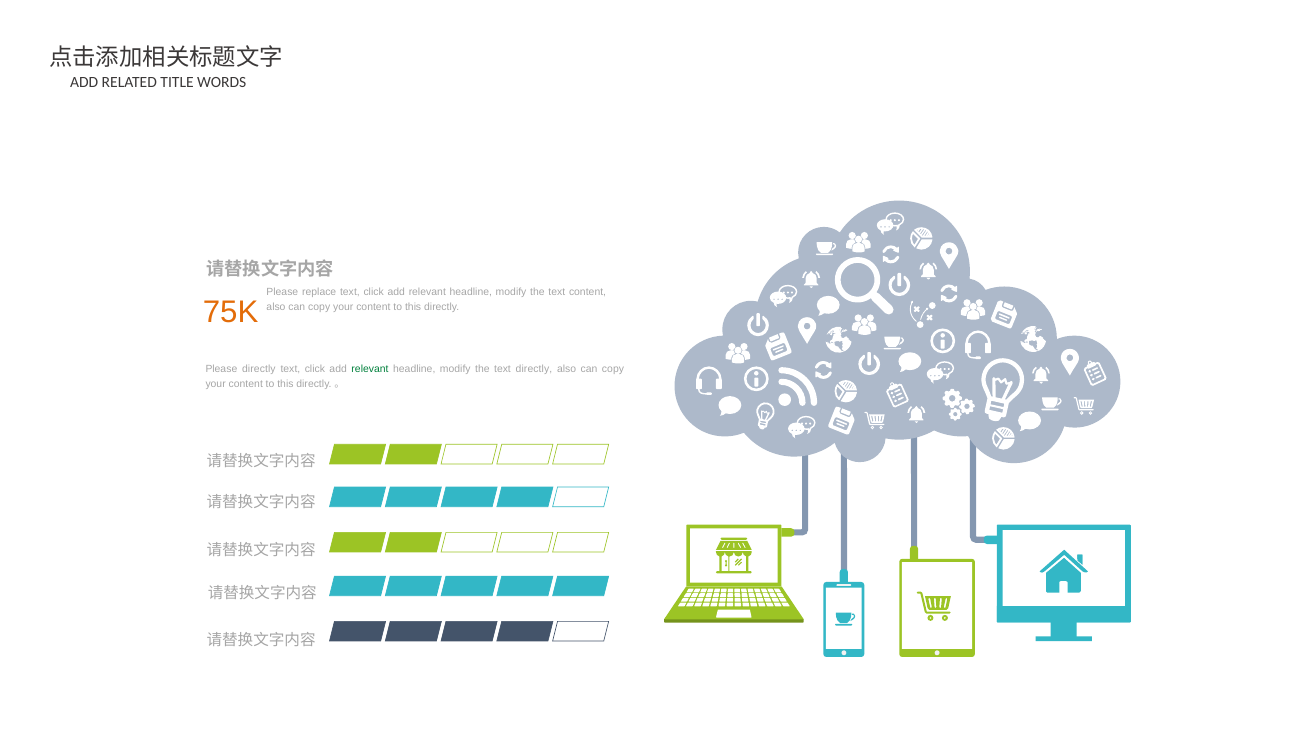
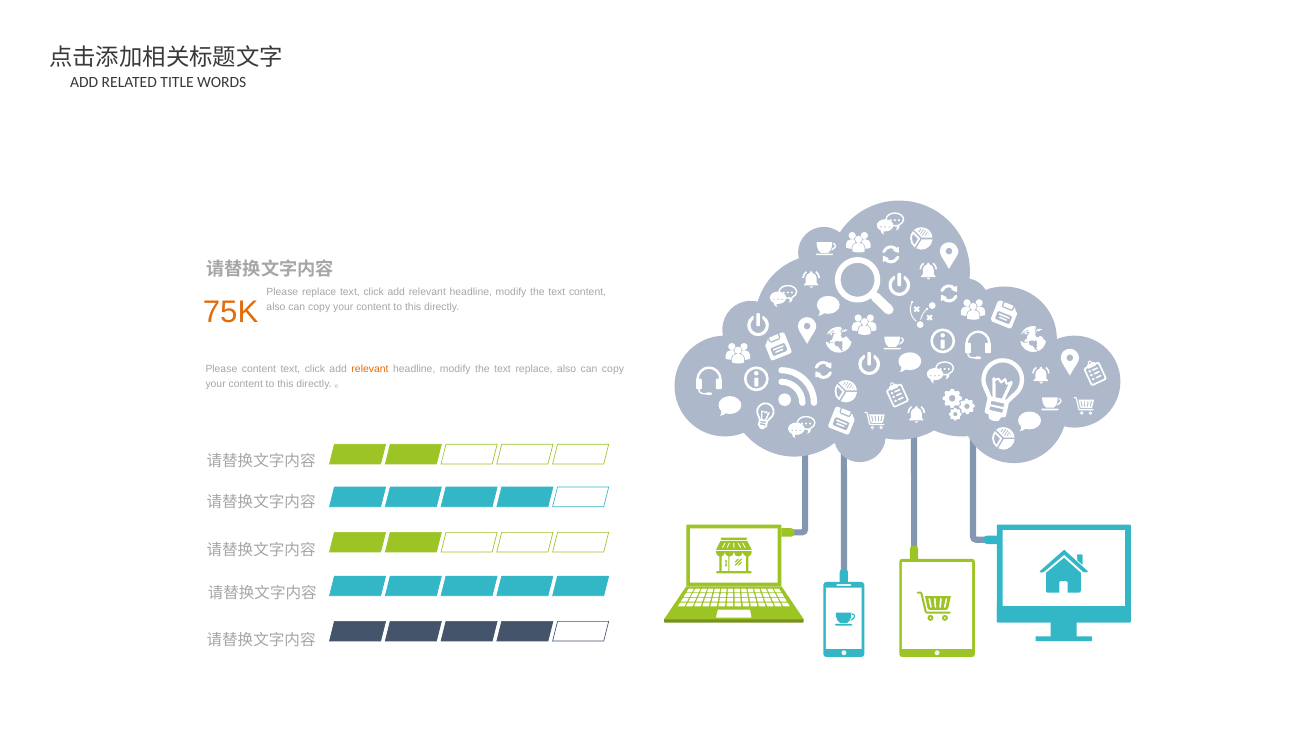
Please directly: directly -> content (259, 369)
relevant colour: green -> orange (370, 369)
text directly: directly -> replace (534, 369)
